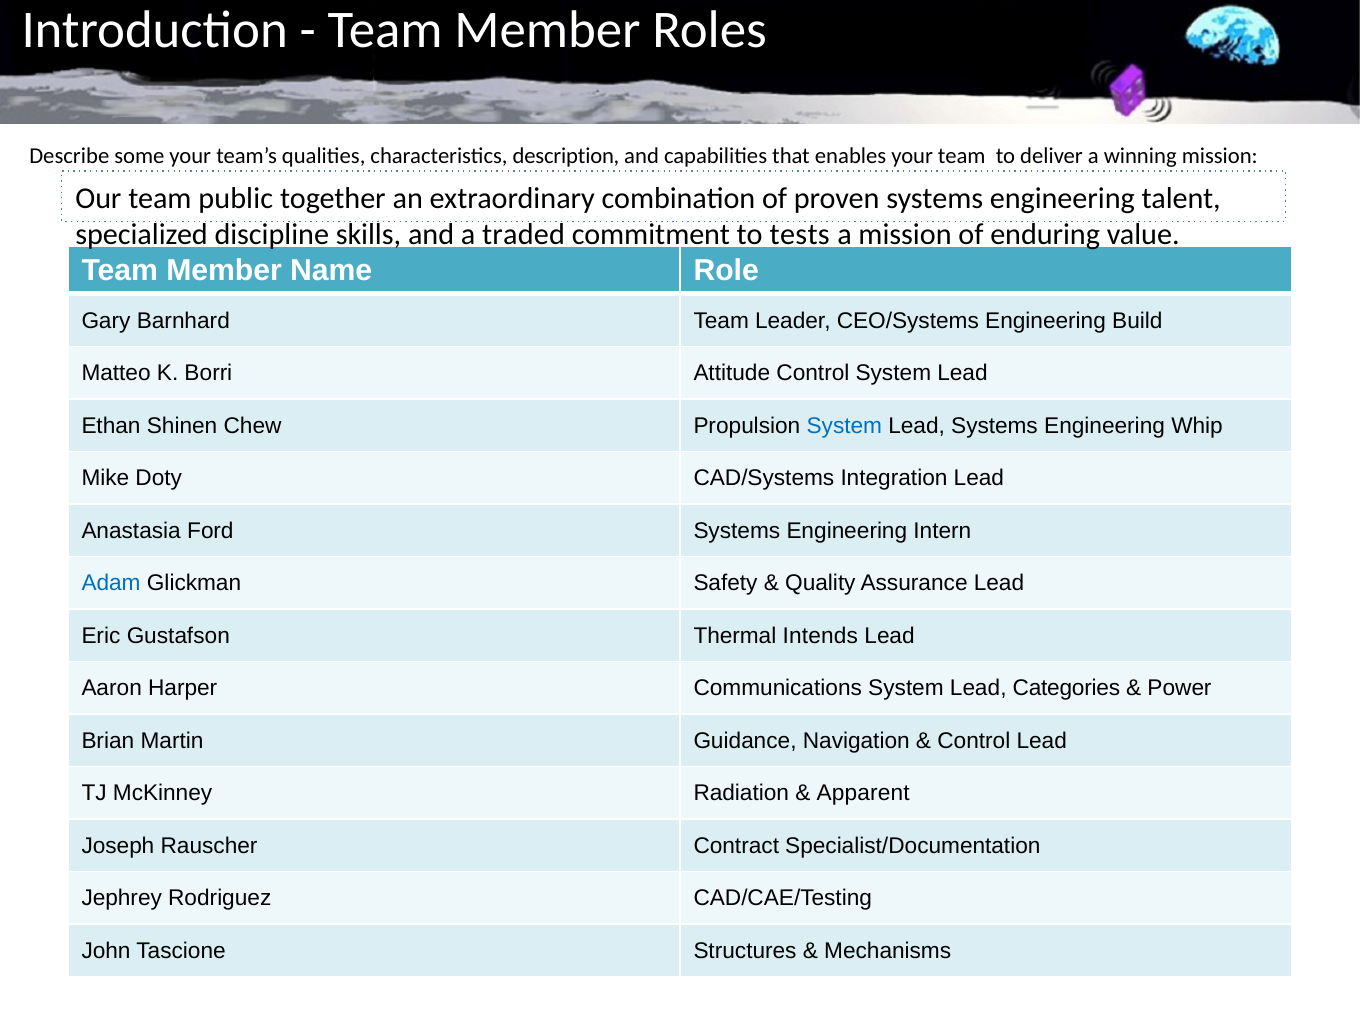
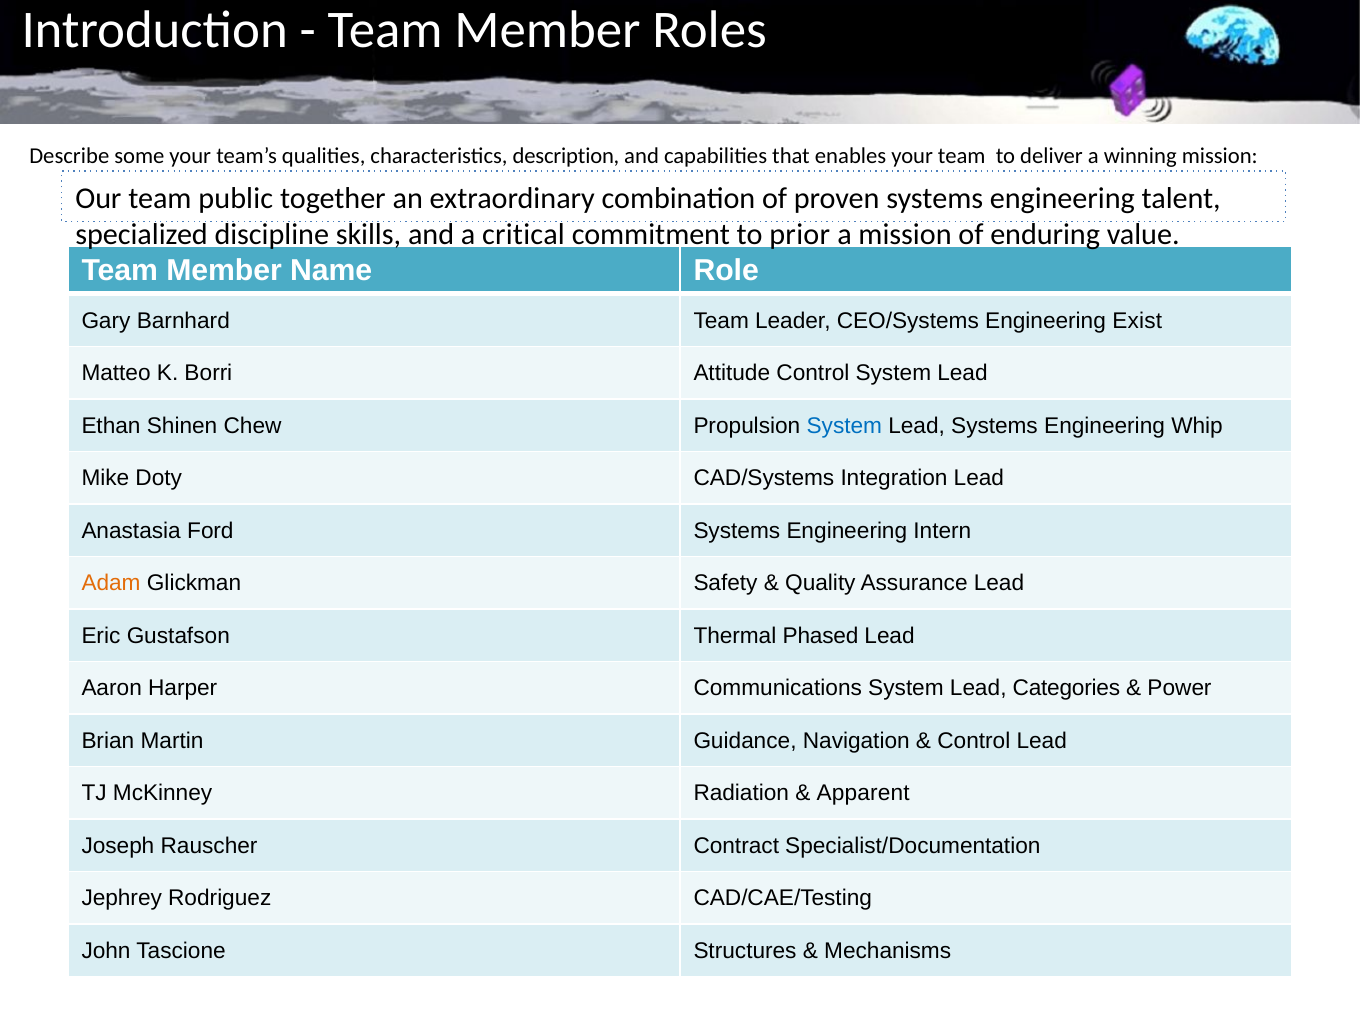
traded: traded -> critical (524, 234)
tests: tests -> prior (800, 234)
Build: Build -> Exist (1137, 321)
Adam colour: blue -> orange (111, 583)
Intends: Intends -> Phased (821, 636)
